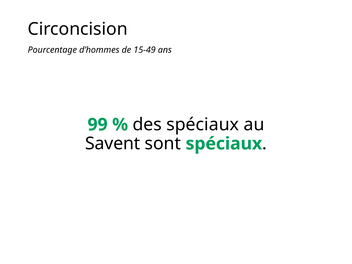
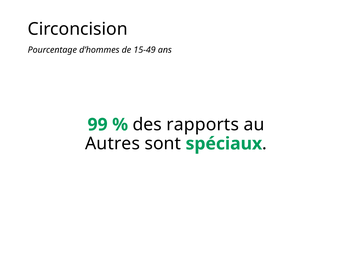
des spéciaux: spéciaux -> rapports (203, 125)
Savent: Savent -> Autres (113, 144)
